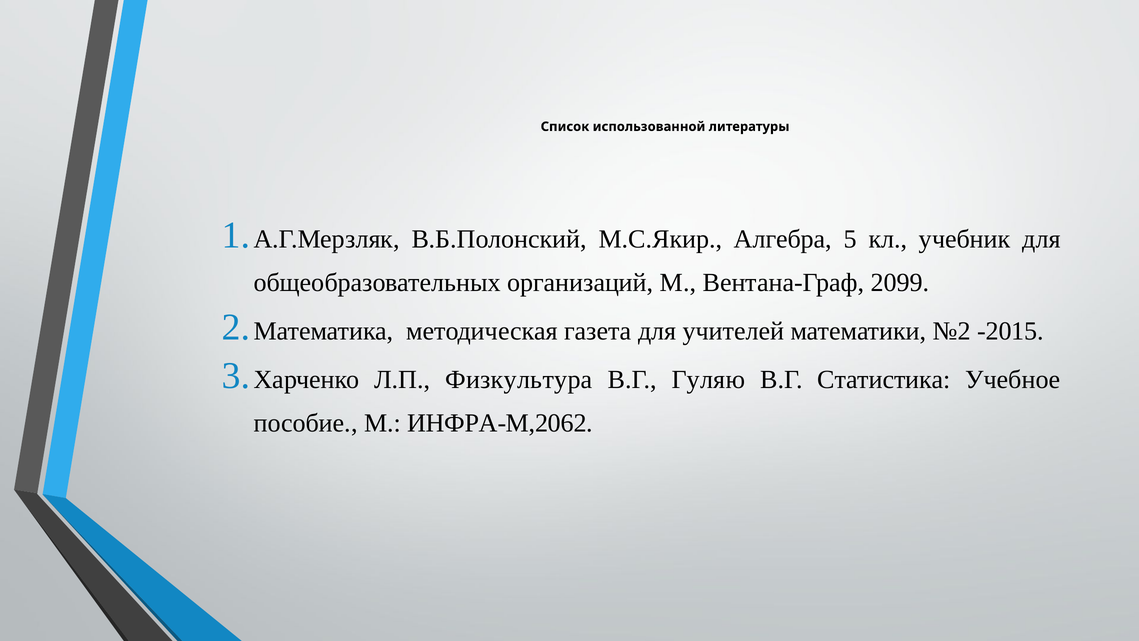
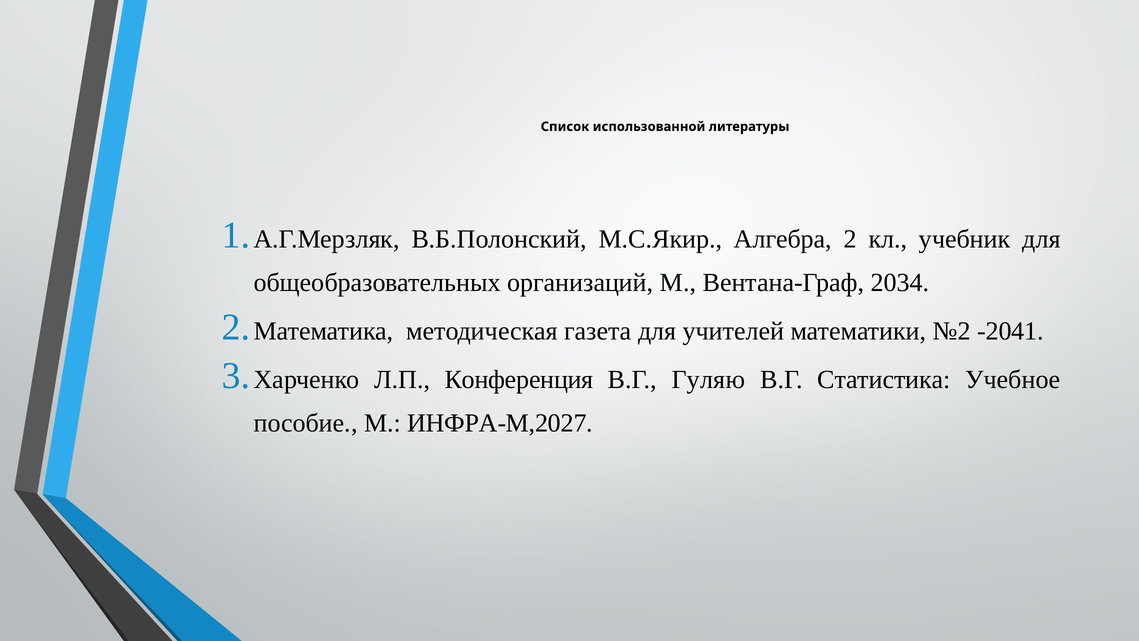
Алгебра 5: 5 -> 2 (850, 239)
2099: 2099 -> 2034 (900, 282)
-2015: -2015 -> -2041 (1010, 331)
Физкультура: Физкультура -> Конференция (519, 379)
ИНФРА-М,2062: ИНФРА-М,2062 -> ИНФРА-М,2027 (500, 423)
